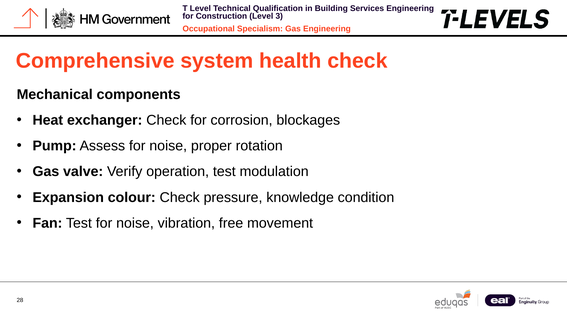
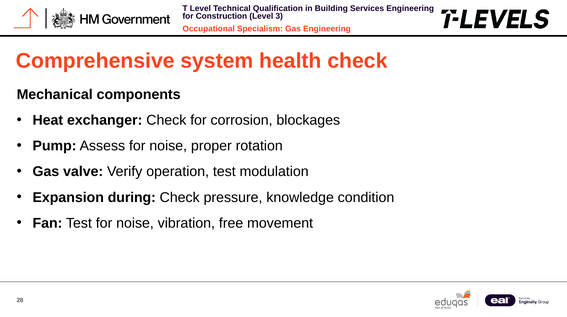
colour: colour -> during (132, 197)
